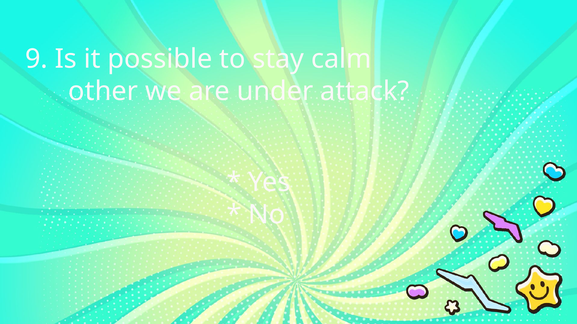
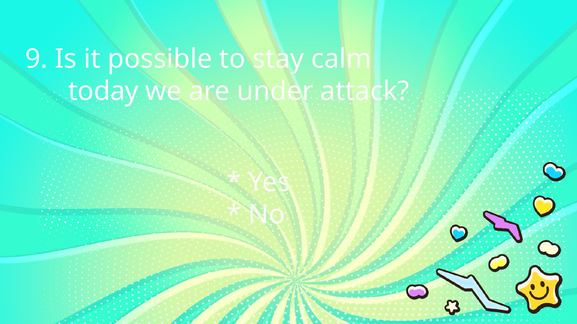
other: other -> today (103, 91)
